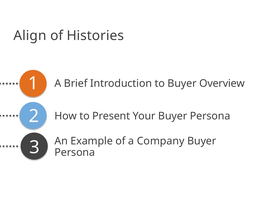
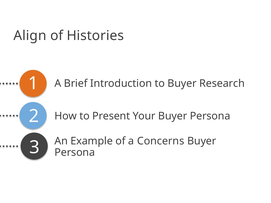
Overview: Overview -> Research (222, 84)
Company: Company -> Concerns (161, 141)
